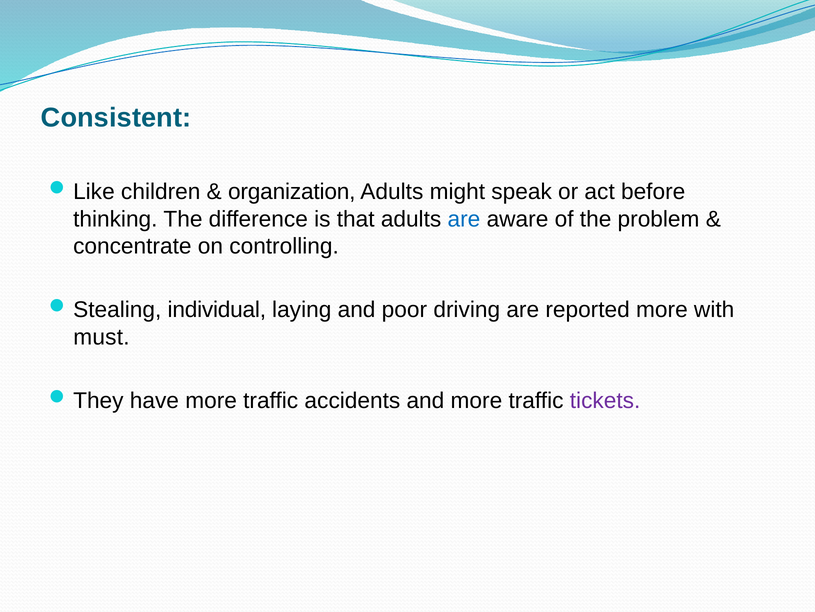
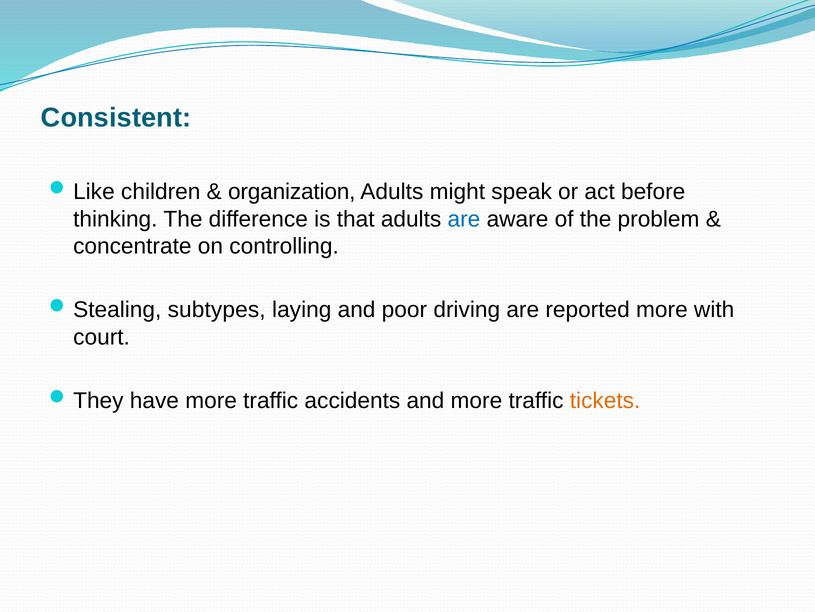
individual: individual -> subtypes (217, 310)
must: must -> court (102, 337)
tickets colour: purple -> orange (605, 400)
